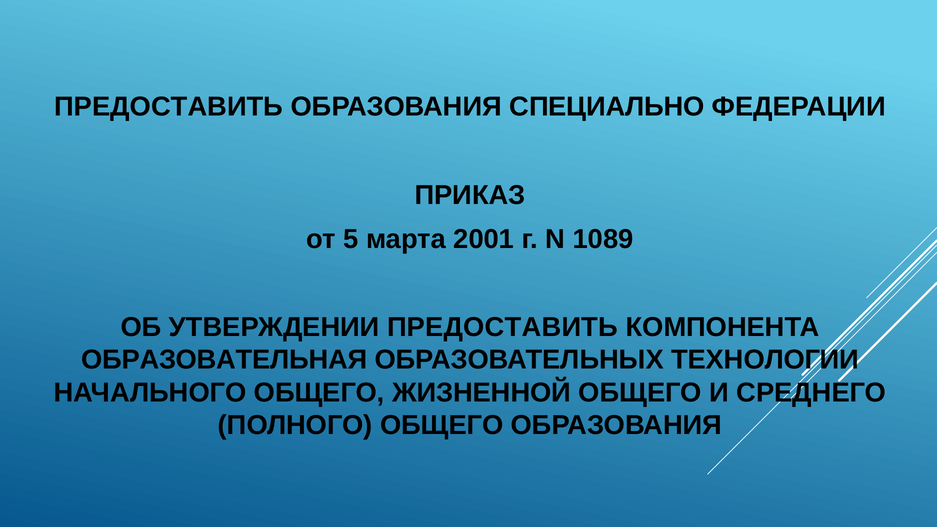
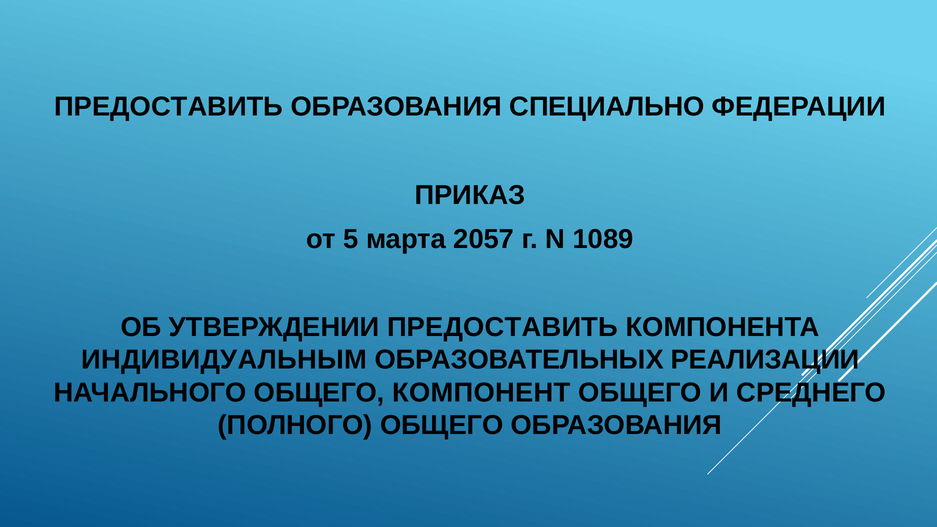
2001: 2001 -> 2057 (484, 239)
ОБРАЗОВАТЕЛЬНАЯ: ОБРАЗОВАТЕЛЬНАЯ -> ИНДИВИДУАЛЬНЫМ (224, 360)
ТЕХНОЛОГИИ: ТЕХНОЛОГИИ -> РЕАЛИЗАЦИИ (765, 360)
ЖИЗНЕННОЙ: ЖИЗНЕННОЙ -> КОМПОНЕНТ (481, 393)
